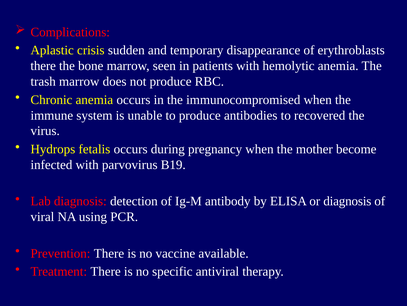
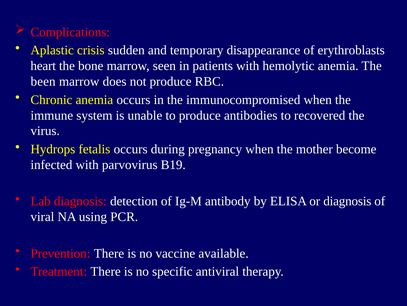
there: there -> heart (43, 66)
trash: trash -> been (43, 81)
